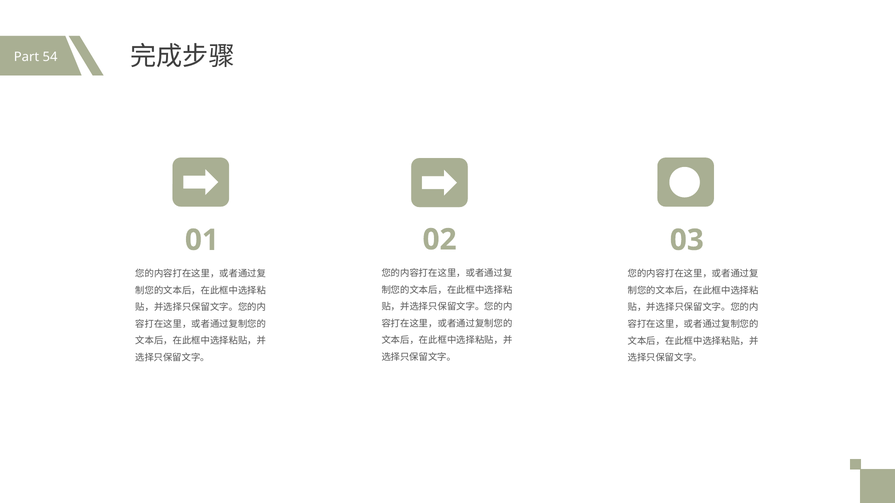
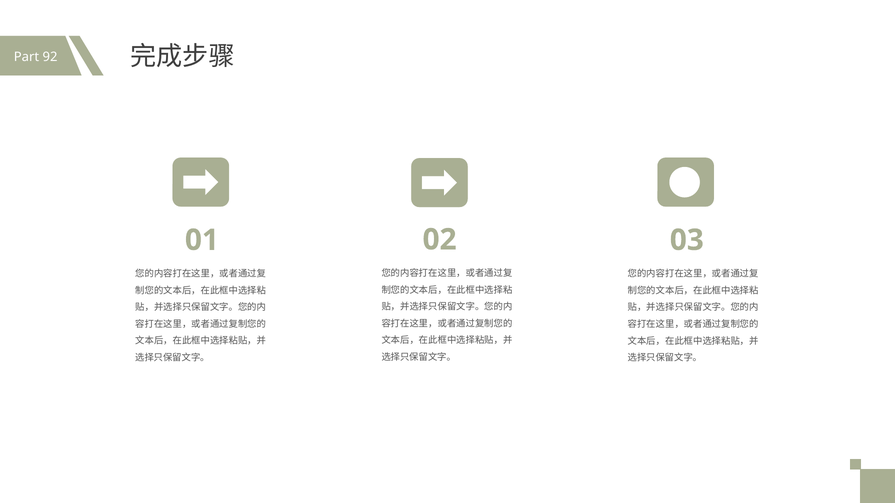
54: 54 -> 92 (50, 57)
